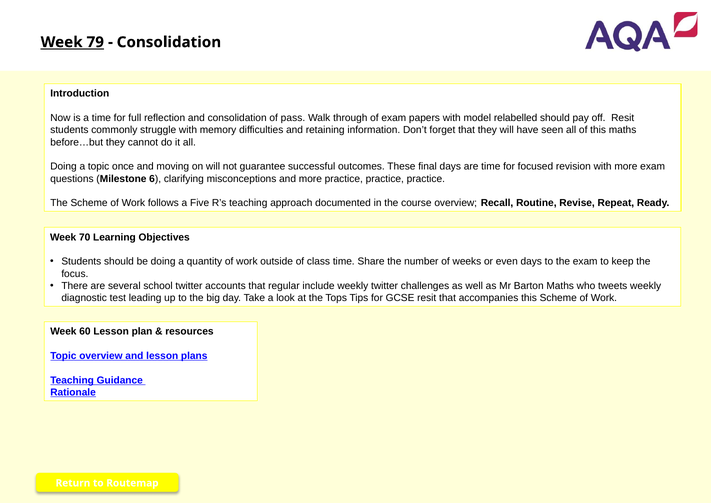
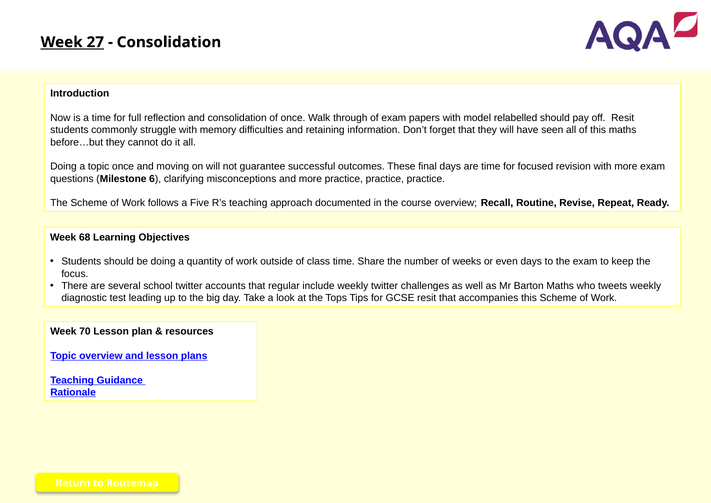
79: 79 -> 27 (95, 42)
of pass: pass -> once (293, 118)
70: 70 -> 68 (85, 237)
60: 60 -> 70 (85, 331)
